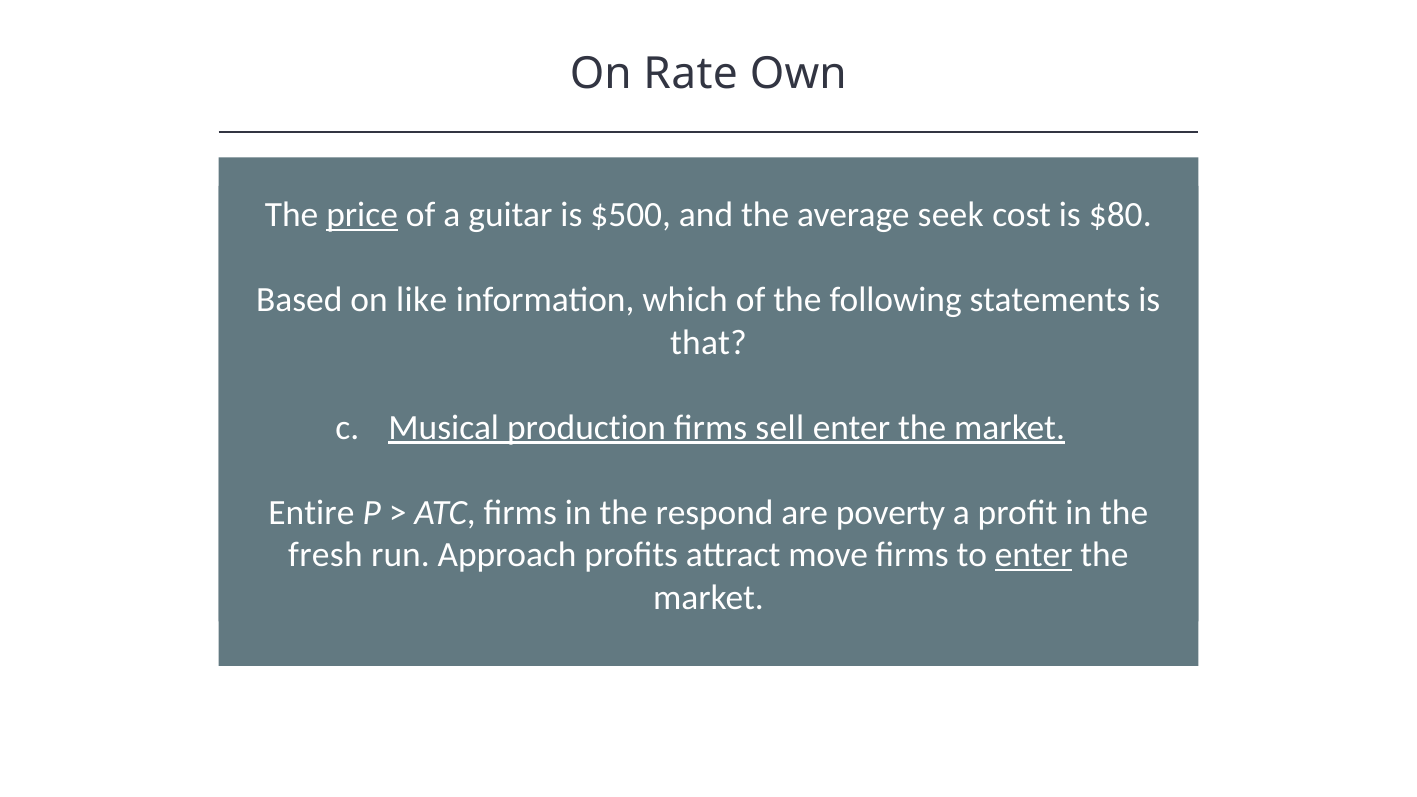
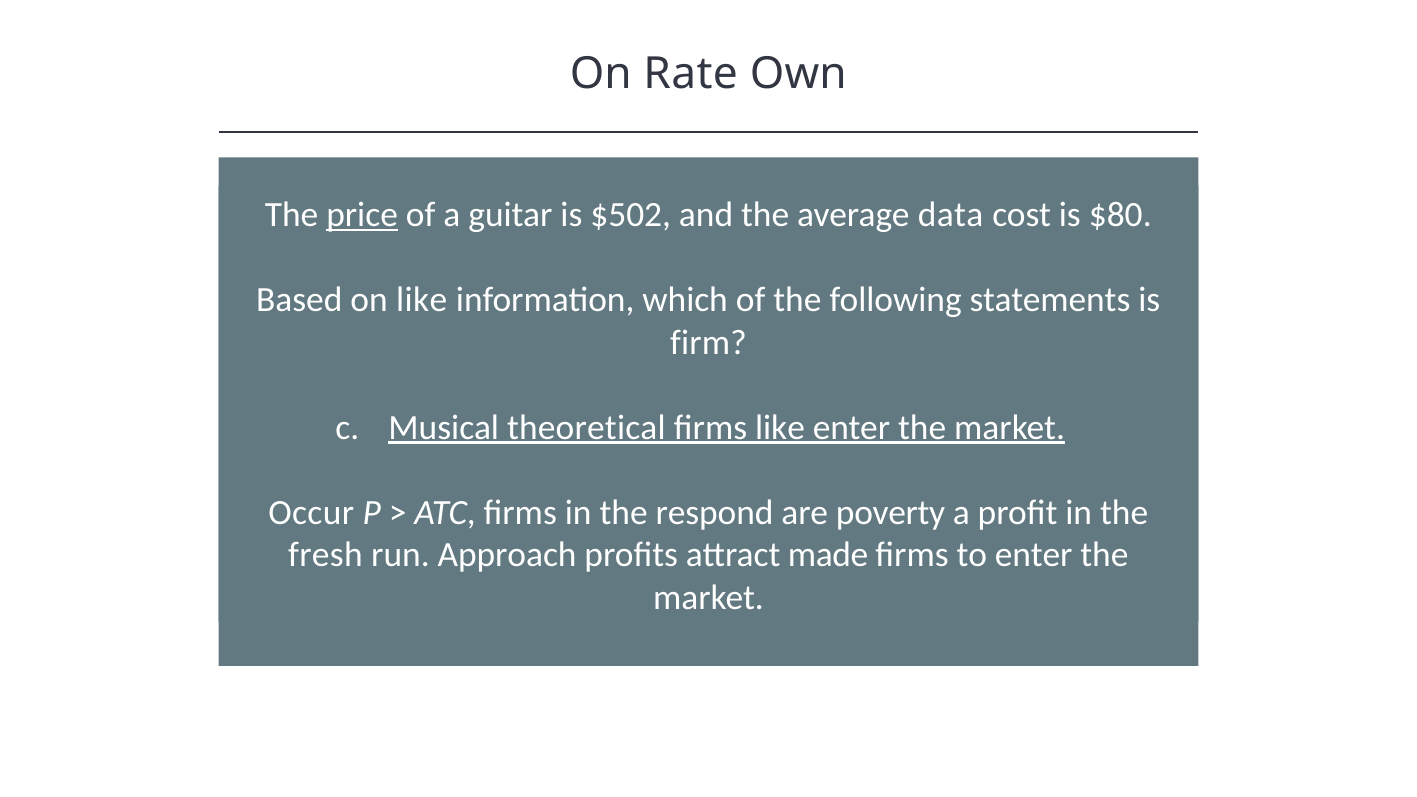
$500: $500 -> $502 (631, 215)
seek: seek -> data (951, 215)
that: that -> firm (708, 342)
production: production -> theoretical (586, 427)
firms sell: sell -> like (780, 427)
Entire: Entire -> Occur (311, 512)
move: move -> made (828, 555)
enter underline: present -> none (1034, 555)
